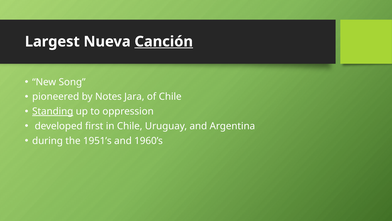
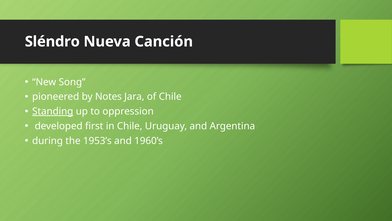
Largest: Largest -> Sléndro (52, 41)
Canción underline: present -> none (164, 41)
1951’s: 1951’s -> 1953’s (97, 140)
